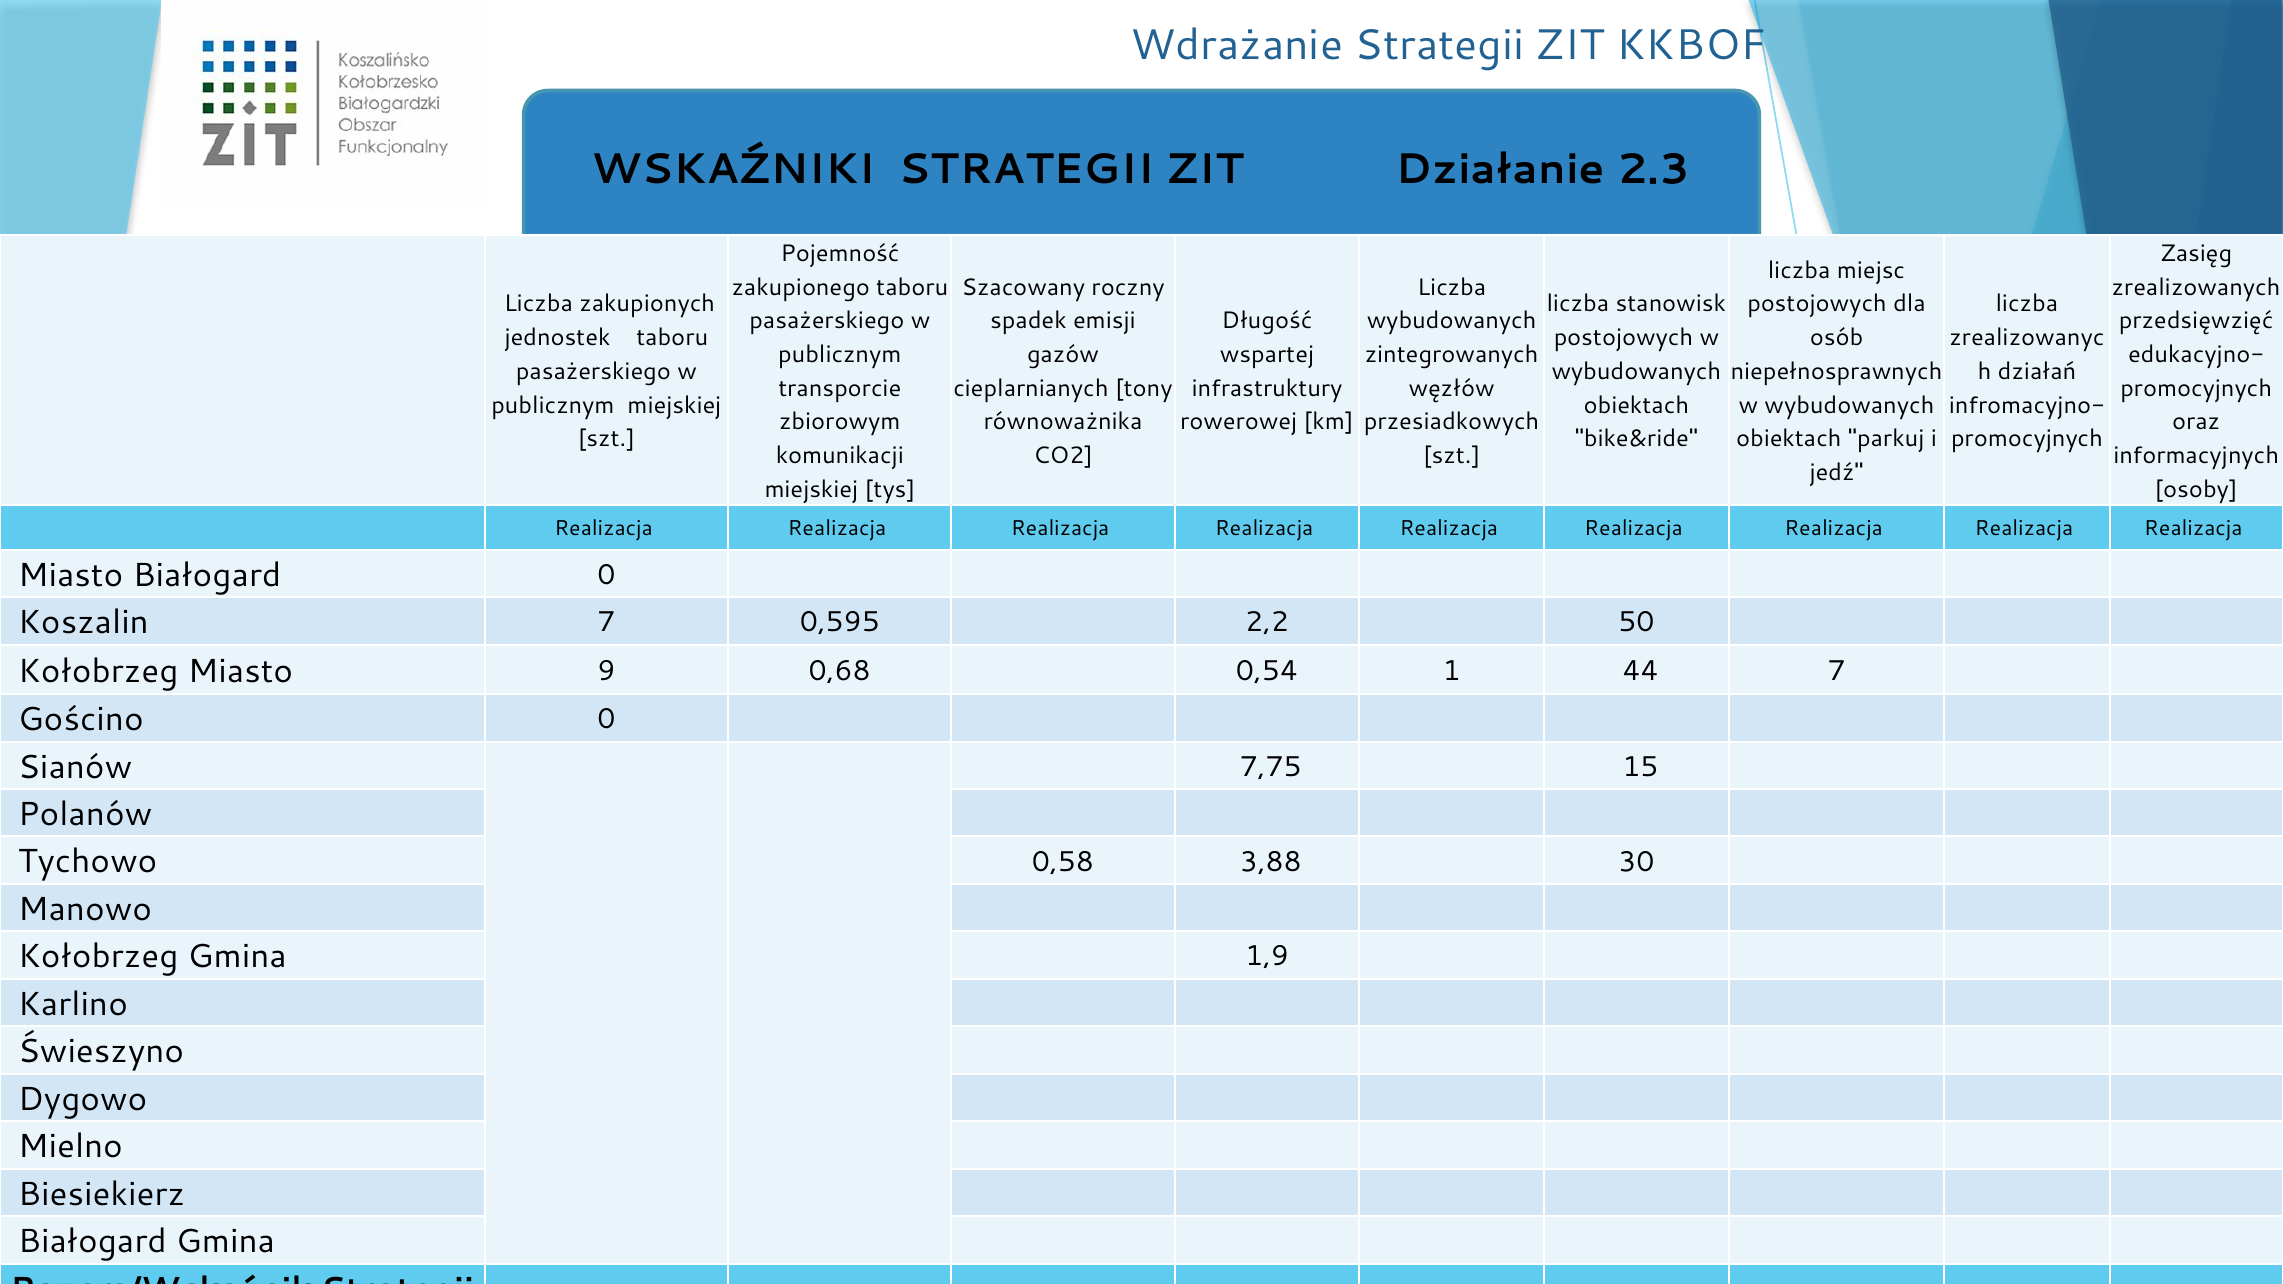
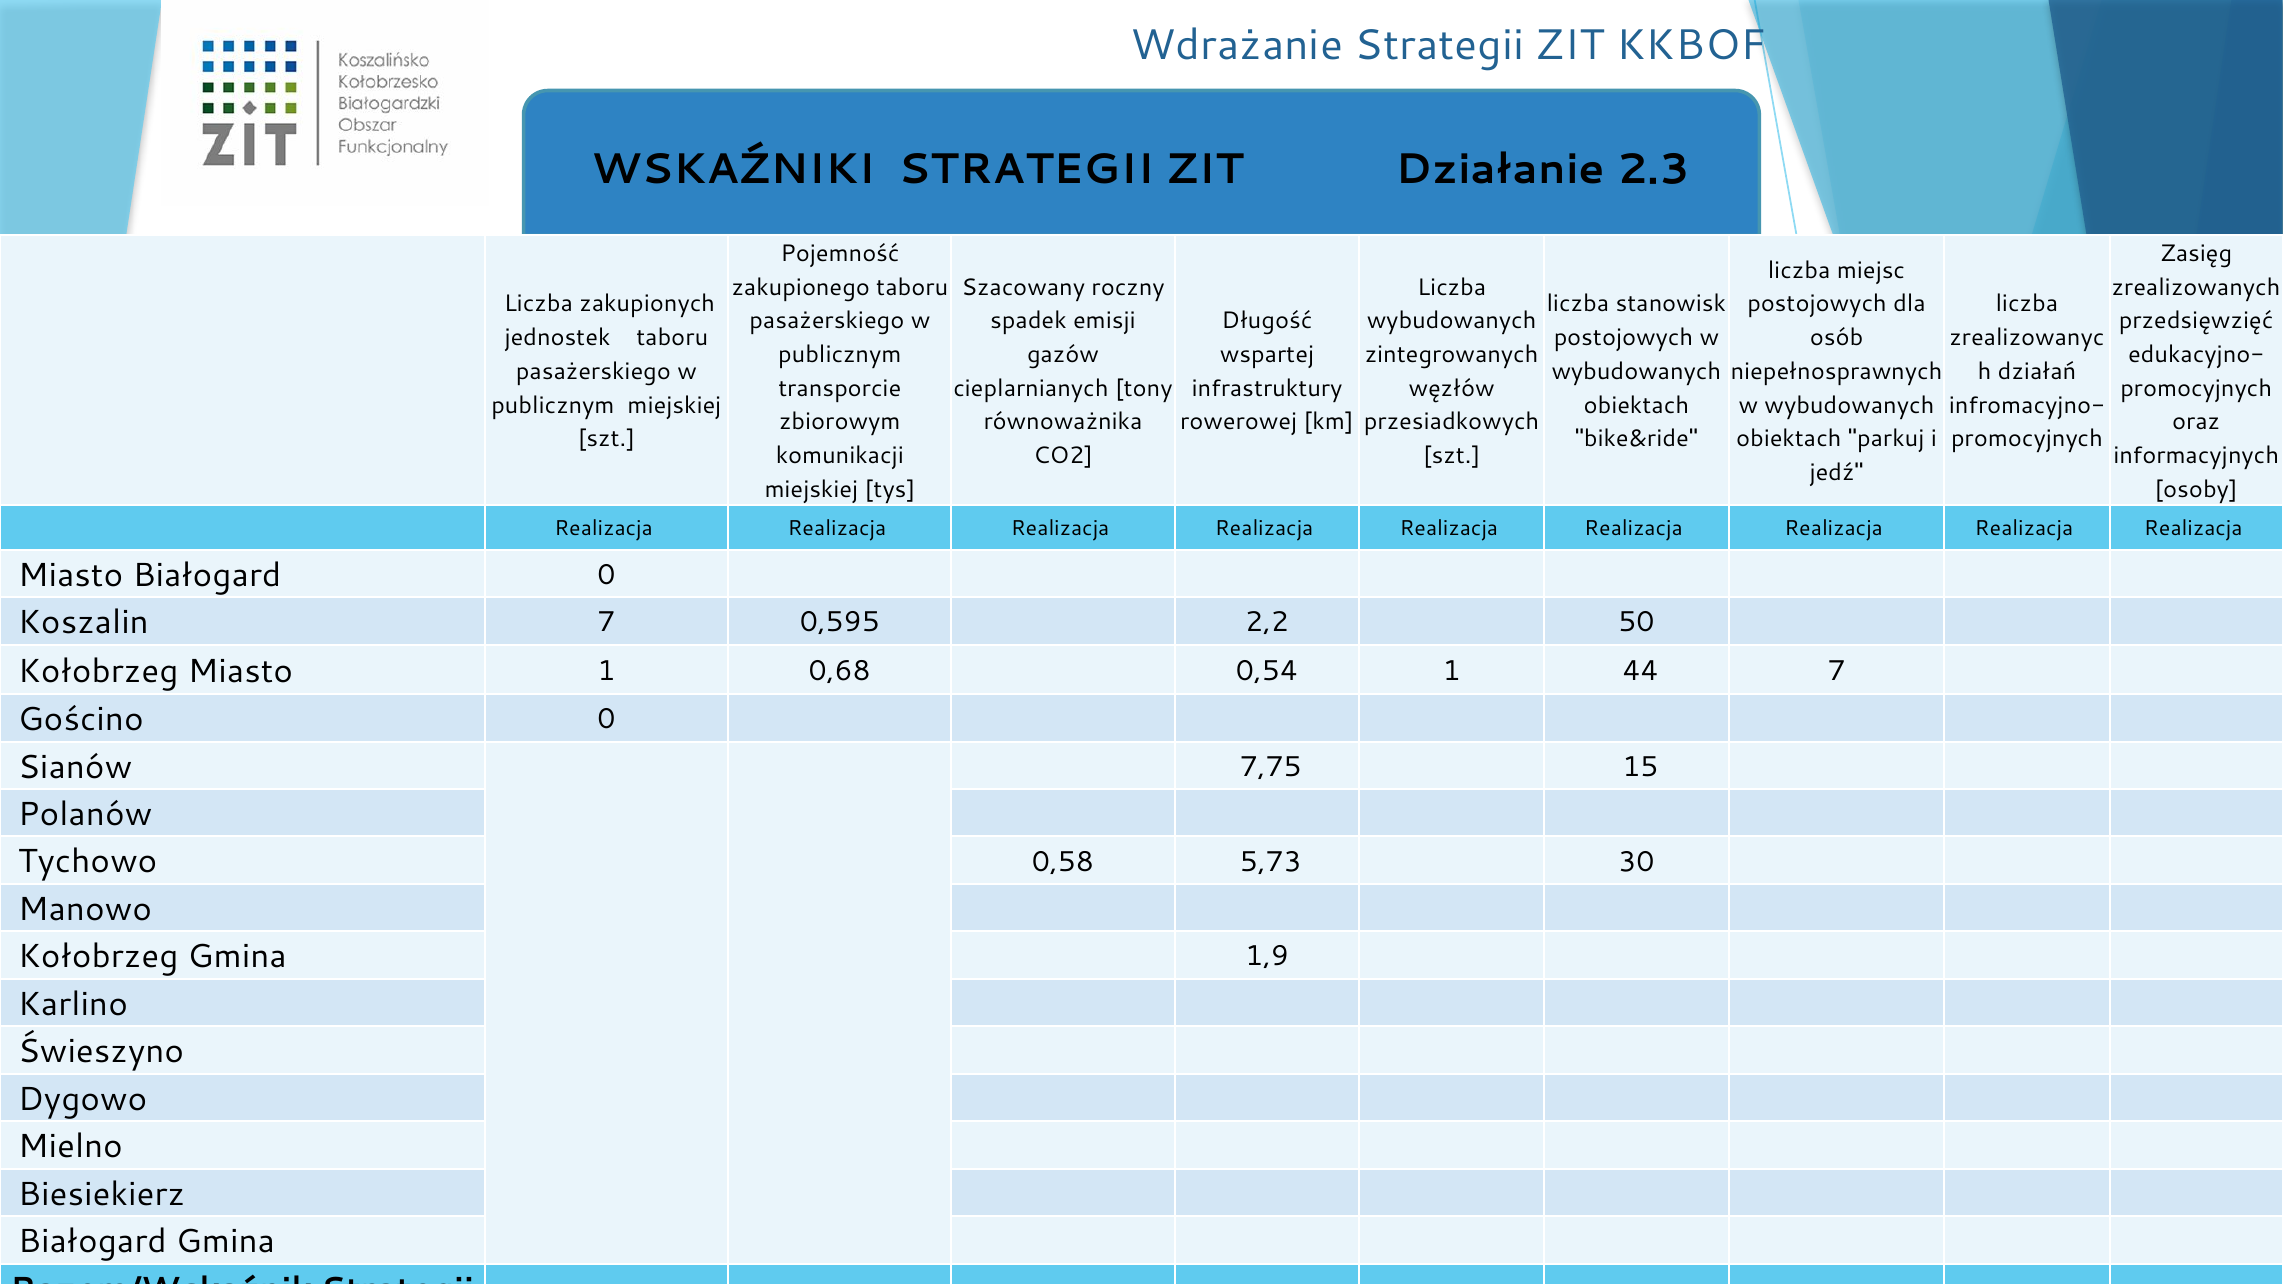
Miasto 9: 9 -> 1 (607, 671)
3,88: 3,88 -> 5,73 (1271, 862)
